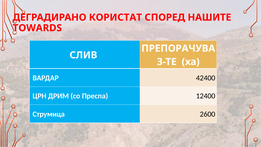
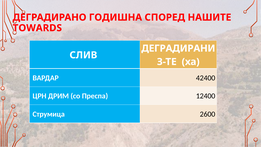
КОРИСТАТ: КОРИСТАТ -> ГОДИШНА (115, 17)
ПРЕПОРАЧУВА: ПРЕПОРАЧУВА -> ДЕГРАДИРАНИ (178, 48)
